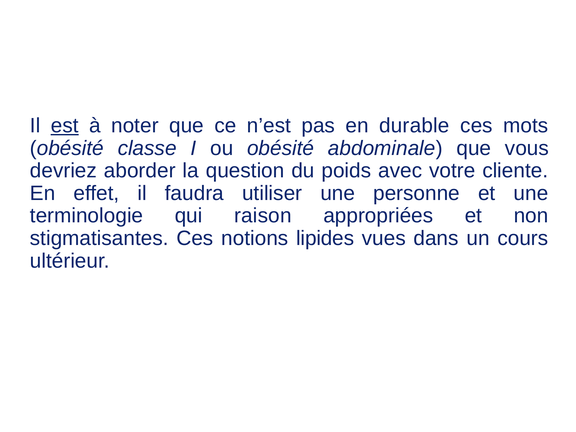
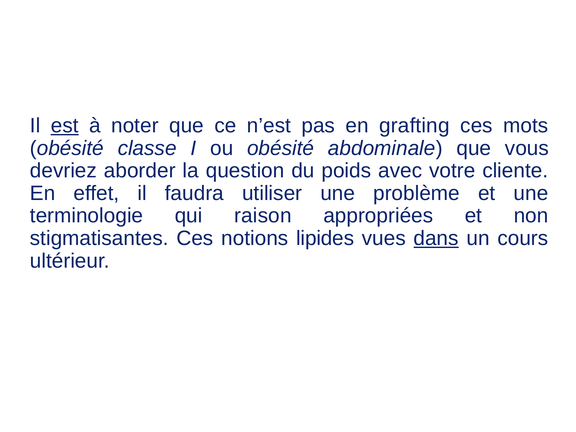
durable: durable -> grafting (414, 126)
personne: personne -> problème (417, 193)
dans underline: none -> present (436, 238)
